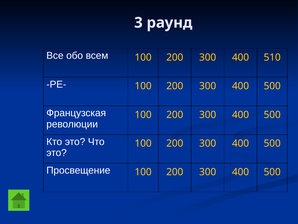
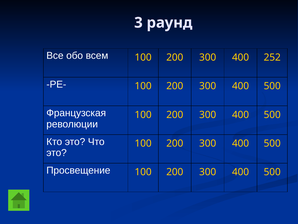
510: 510 -> 252 (272, 57)
